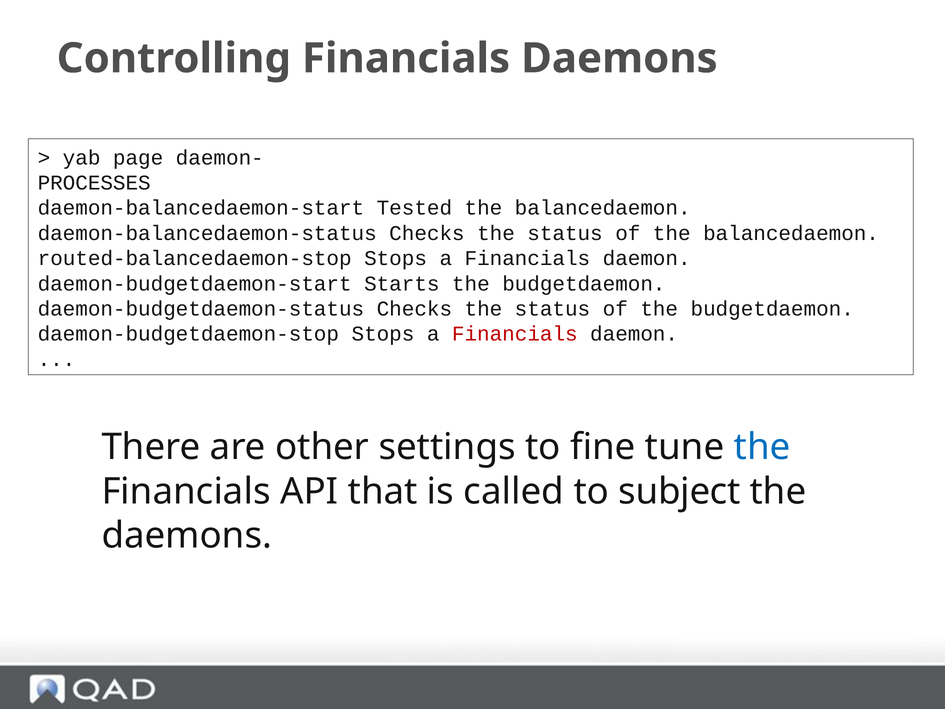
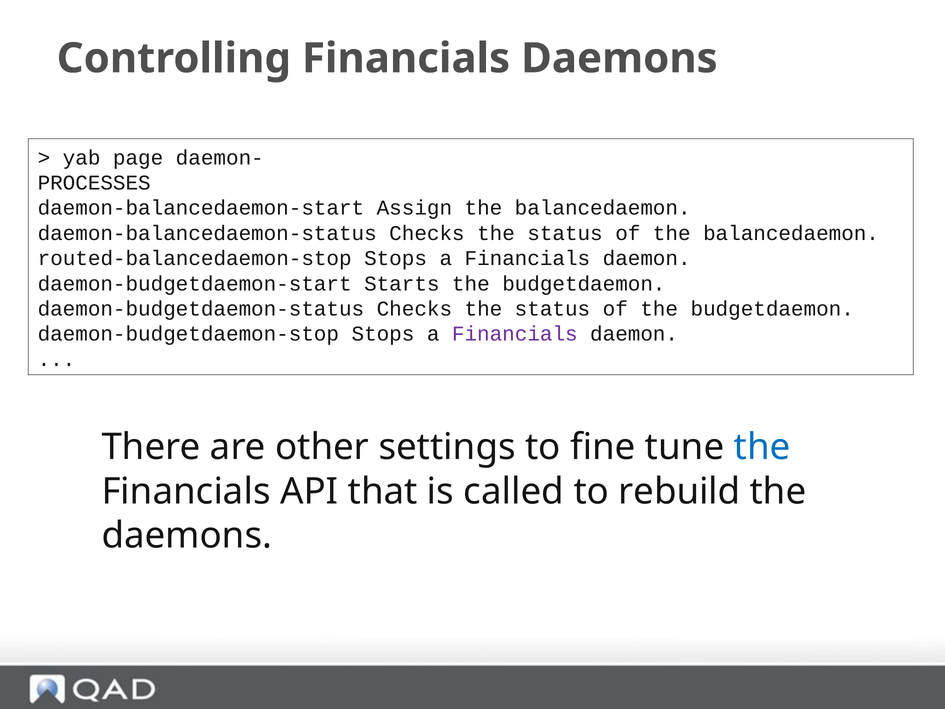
Tested: Tested -> Assign (414, 208)
Financials colour: red -> purple (515, 334)
subject: subject -> rebuild (679, 491)
